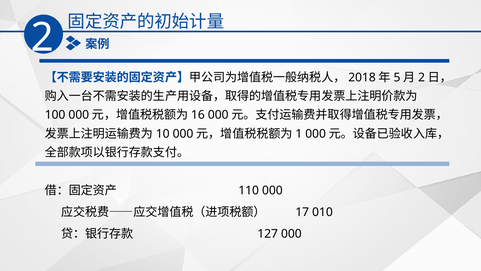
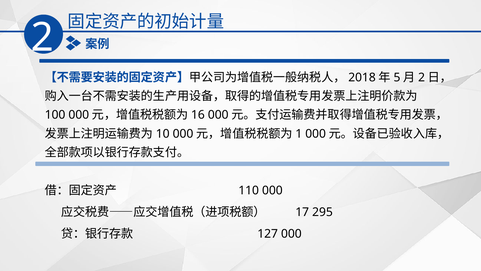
010: 010 -> 295 (322, 212)
